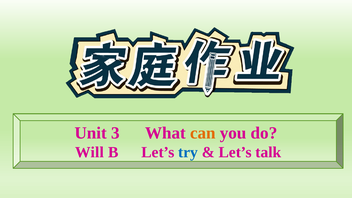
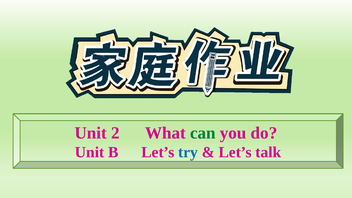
3: 3 -> 2 (115, 133)
can colour: orange -> green (203, 133)
Will: Will -> Unit (90, 152)
